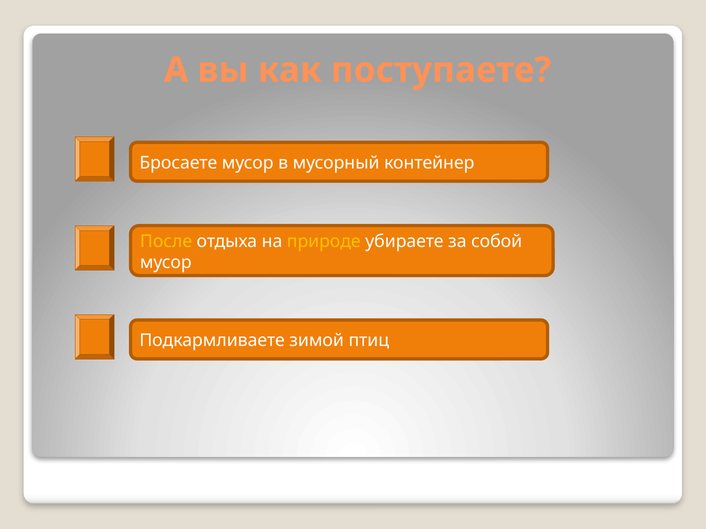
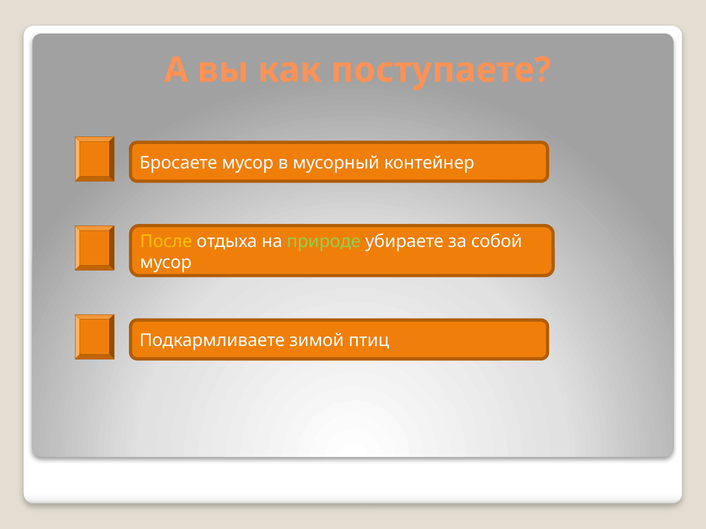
природе colour: yellow -> light green (324, 241)
